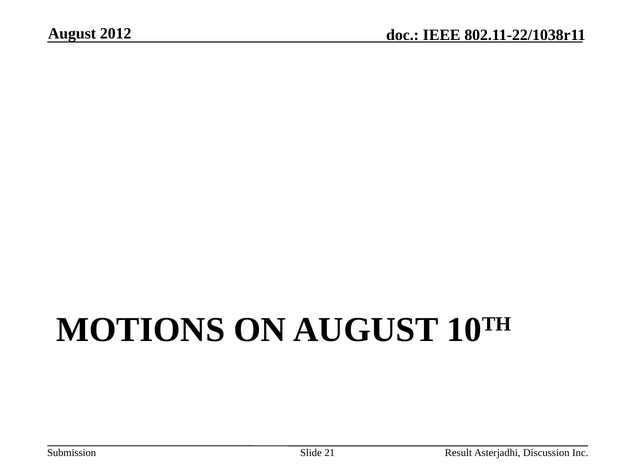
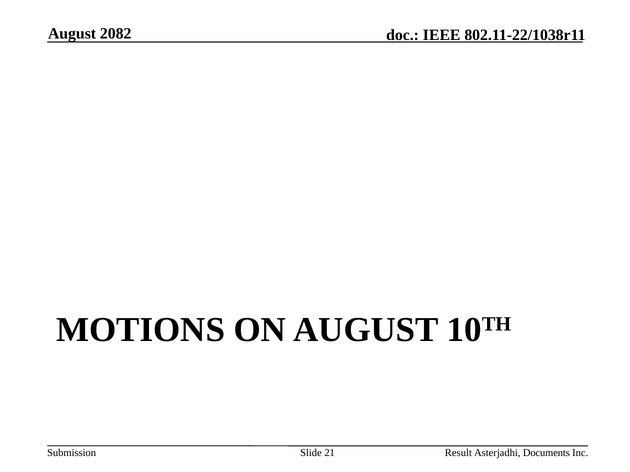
2012: 2012 -> 2082 (116, 33)
Discussion: Discussion -> Documents (546, 453)
